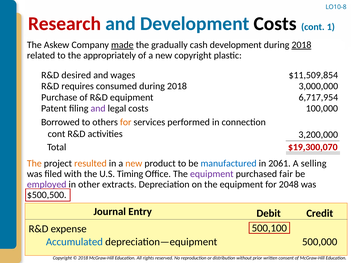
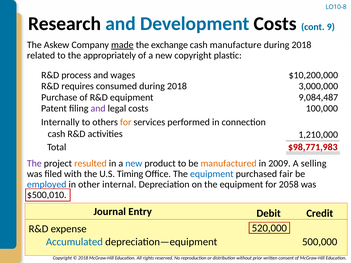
Research colour: red -> black (65, 24)
1: 1 -> 9 (331, 27)
gradually: gradually -> exchange (169, 45)
cash development: development -> manufacture (236, 45)
2018 underline: present -> none (301, 45)
desired: desired -> process (76, 75)
$11,509,854: $11,509,854 -> $10,200,000 (313, 75)
6,717,954: 6,717,954 -> 9,084,487 (318, 97)
Borrowed: Borrowed -> Internally (60, 122)
cont: cont -> cash (56, 134)
3,200,000: 3,200,000 -> 1,210,000 (318, 135)
$19,300,070: $19,300,070 -> $98,771,983 (313, 147)
The colour: orange -> purple (34, 164)
new colour: orange -> blue (134, 164)
manufactured colour: blue -> orange (229, 164)
2061: 2061 -> 2009 (279, 164)
equipment colour: purple -> blue (212, 174)
employed colour: purple -> blue (47, 185)
extracts: extracts -> internal (119, 185)
2048: 2048 -> 2058 (289, 185)
$500,500: $500,500 -> $500,010 (47, 195)
500,100: 500,100 -> 520,000 (269, 228)
